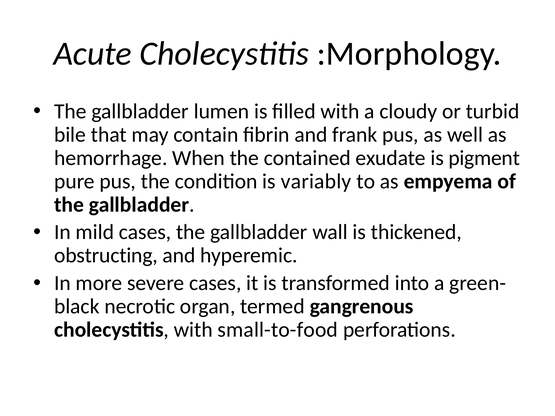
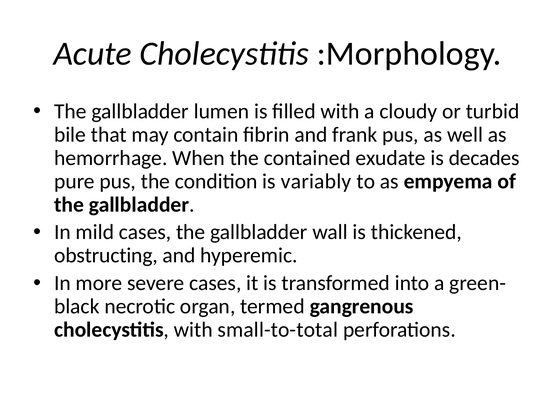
pigment: pigment -> decades (484, 158)
small-to-food: small-to-food -> small-to-total (278, 330)
